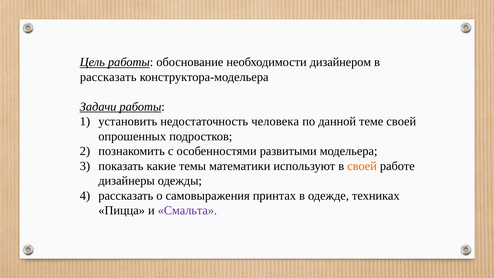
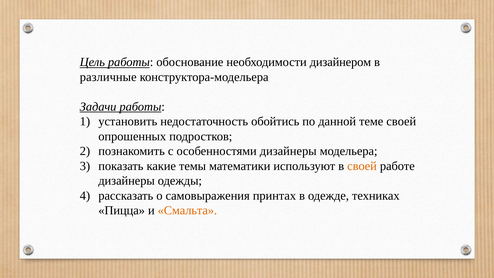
рассказать: рассказать -> различные (108, 77)
человека: человека -> обойтись (275, 121)
особенностями развитыми: развитыми -> дизайнеры (288, 151)
Смальта colour: purple -> orange (187, 210)
